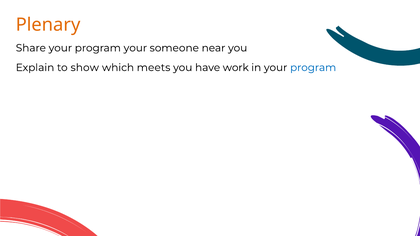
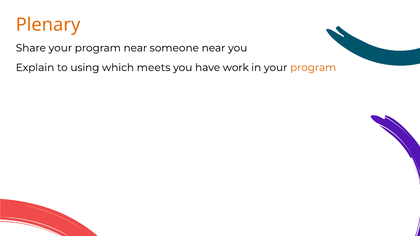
program your: your -> near (135, 48)
show: show -> using (85, 68)
program colour: blue -> orange (313, 68)
